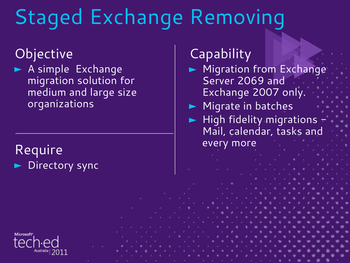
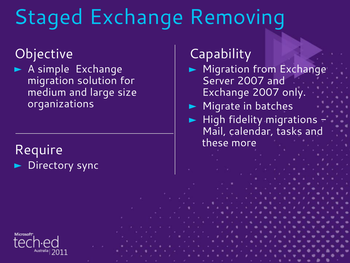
Server 2069: 2069 -> 2007 (251, 81)
every: every -> these (215, 143)
